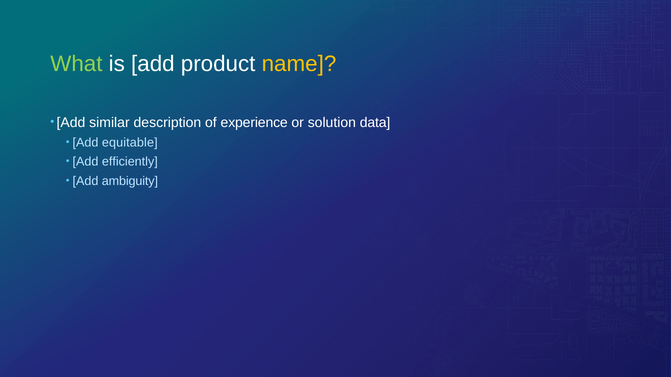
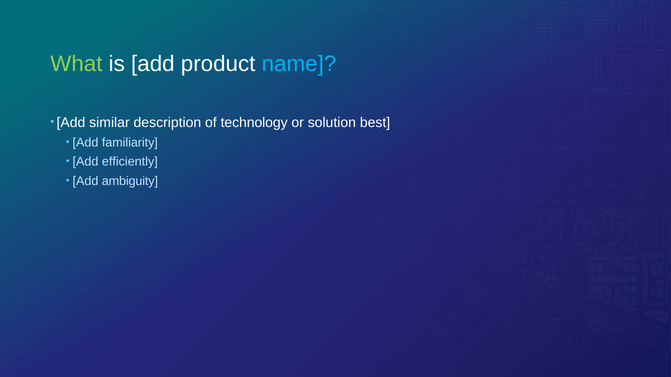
name colour: yellow -> light blue (299, 64)
experience: experience -> technology (254, 123)
data: data -> best (375, 123)
equitable: equitable -> familiarity (130, 143)
